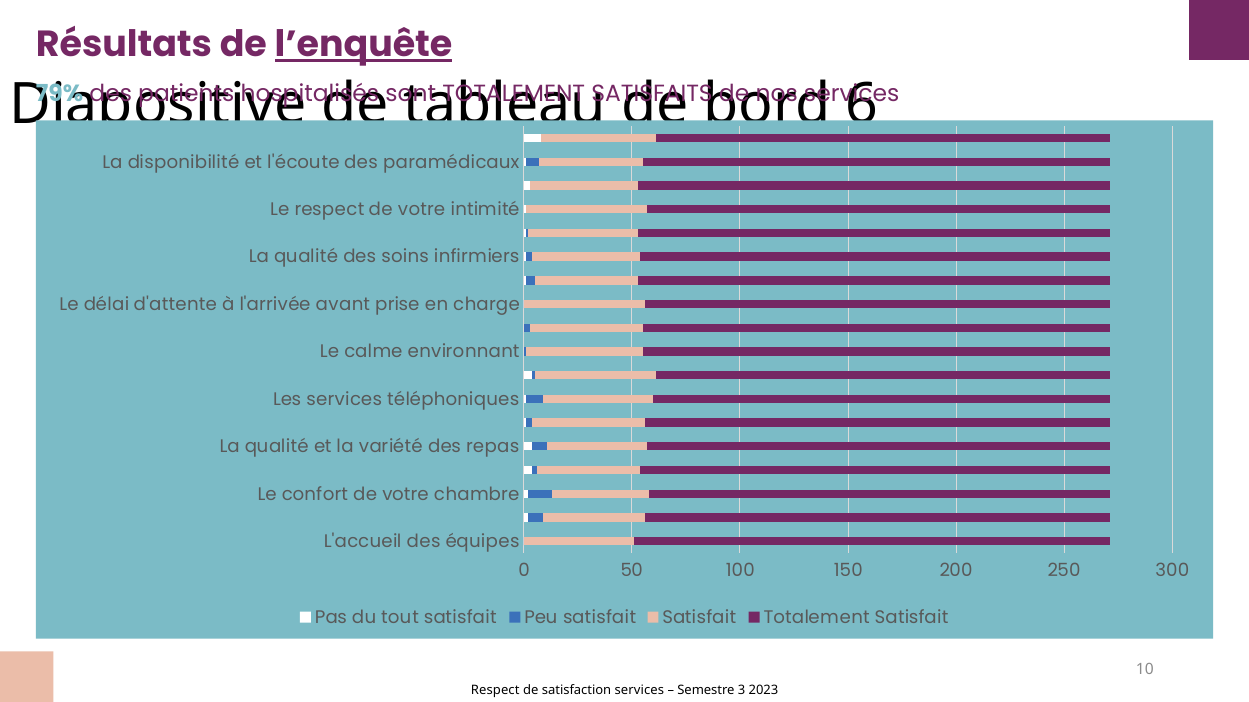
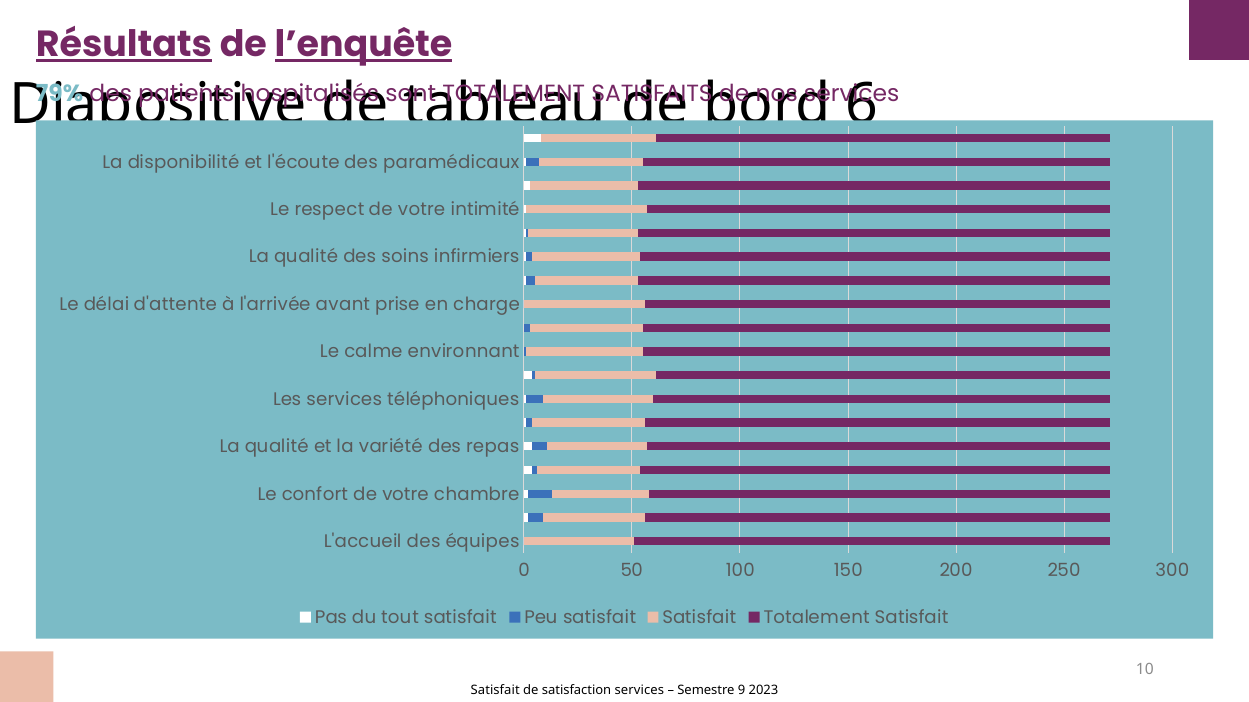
Résultats underline: none -> present (124, 45)
Respect: Respect -> Satisfait (495, 691)
3: 3 -> 9 (742, 691)
